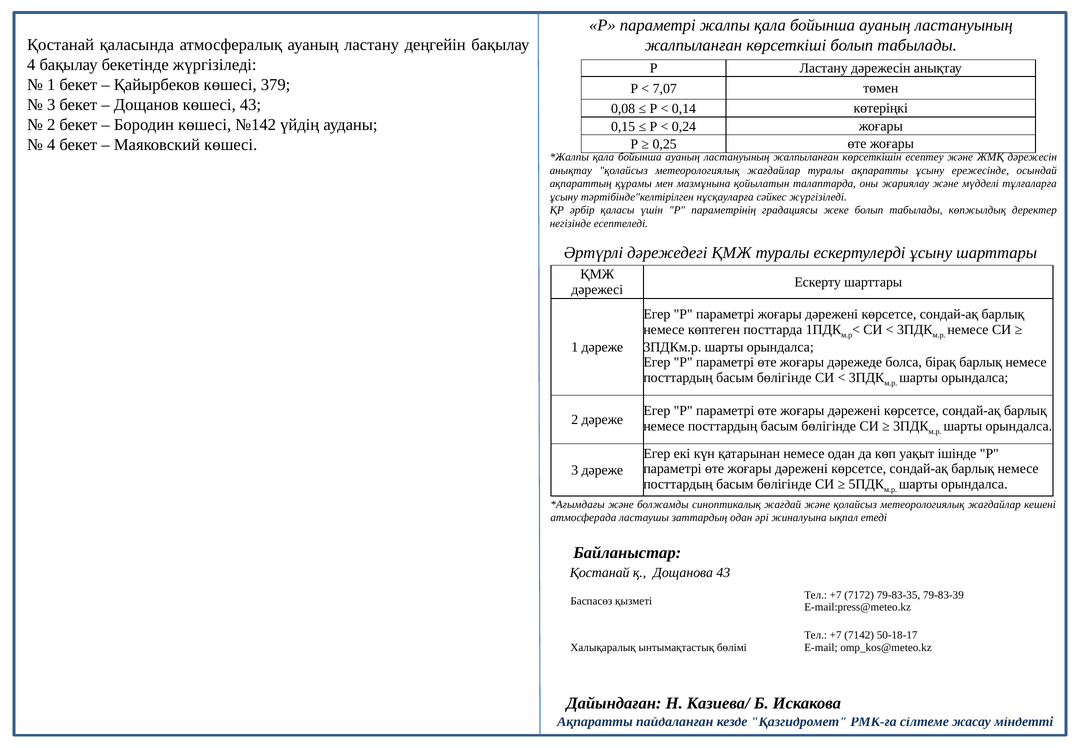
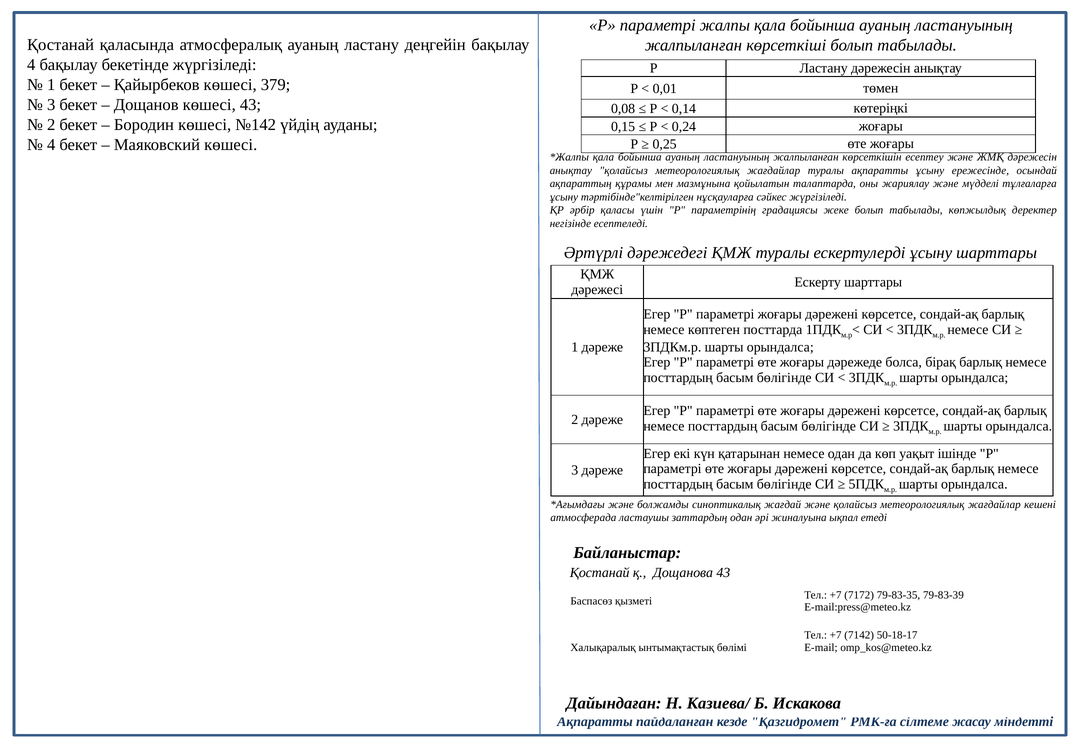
7,07: 7,07 -> 0,01 (665, 88)
